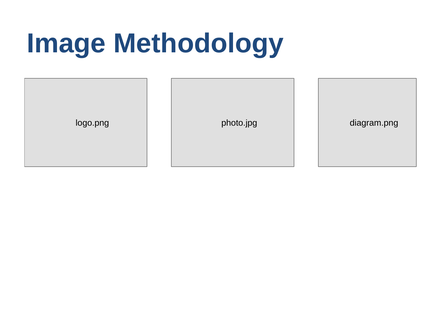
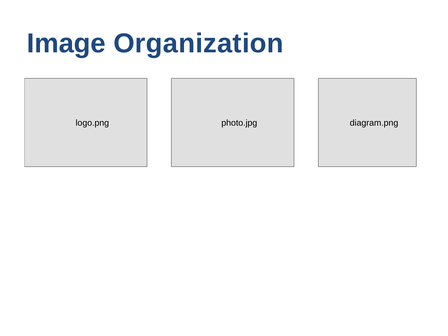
Methodology: Methodology -> Organization (198, 43)
